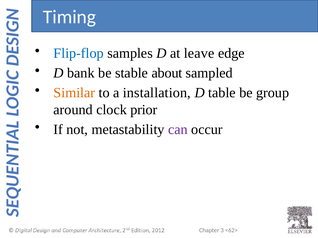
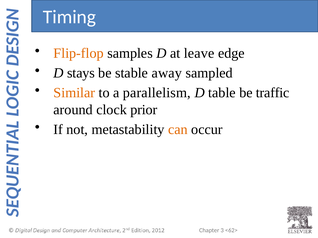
Flip-flop colour: blue -> orange (79, 53)
bank: bank -> stays (81, 73)
about: about -> away (167, 73)
installation: installation -> parallelism (157, 93)
group: group -> traffic (273, 93)
can colour: purple -> orange (178, 130)
